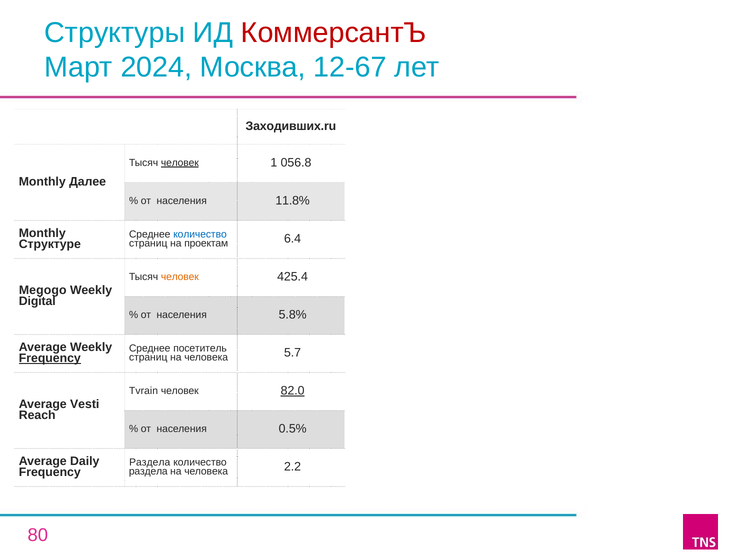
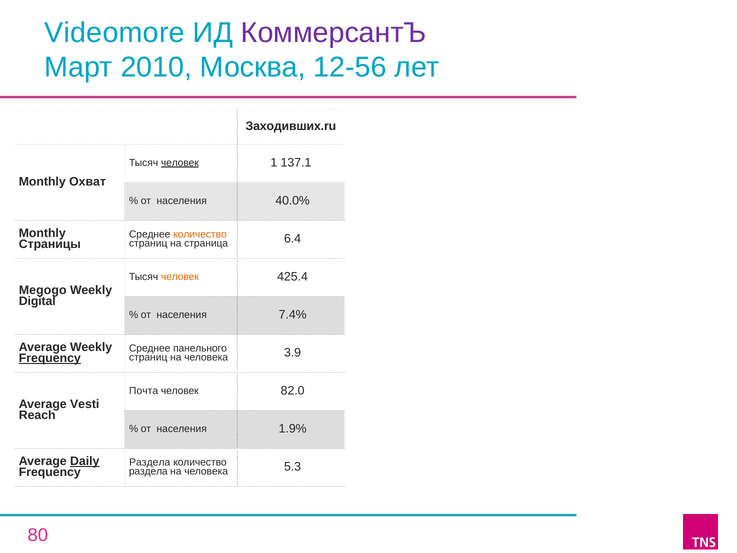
Структуры: Структуры -> Videomore (115, 33)
КоммерсантЪ colour: red -> purple (334, 33)
2024: 2024 -> 2010 (156, 67)
12-67: 12-67 -> 12-56 (350, 67)
056.8: 056.8 -> 137.1 (296, 162)
Далее: Далее -> Охват (88, 181)
11.8%: 11.8% -> 40.0% (293, 200)
количество colour: blue -> orange (200, 234)
Структуре: Структуре -> Страницы (50, 244)
проектам: проектам -> страница (206, 243)
5.8%: 5.8% -> 7.4% (293, 314)
посетитель: посетитель -> панельного (200, 348)
5.7: 5.7 -> 3.9 (293, 352)
Tvrain: Tvrain -> Почта (144, 391)
82.0 underline: present -> none (293, 391)
0.5%: 0.5% -> 1.9% (293, 429)
Daily underline: none -> present (85, 461)
2.2: 2.2 -> 5.3 (293, 467)
